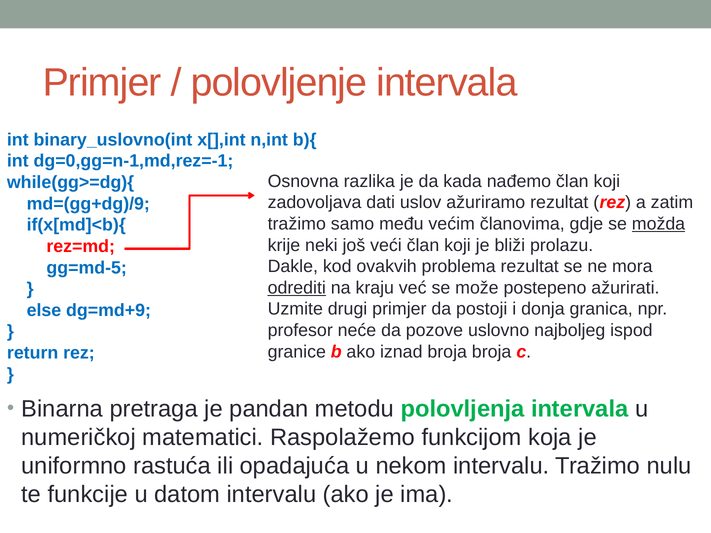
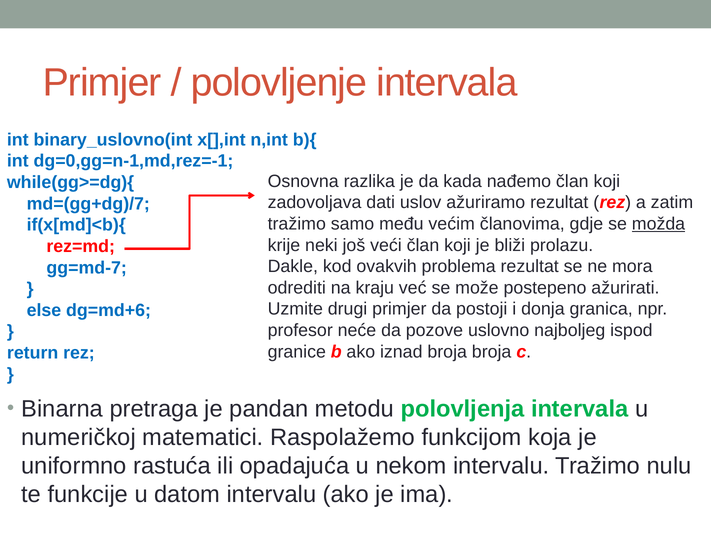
md=(gg+dg)/9: md=(gg+dg)/9 -> md=(gg+dg)/7 (88, 204)
gg=md-5: gg=md-5 -> gg=md-7 (87, 268)
odrediti underline: present -> none (297, 288)
dg=md+9: dg=md+9 -> dg=md+6 (109, 310)
